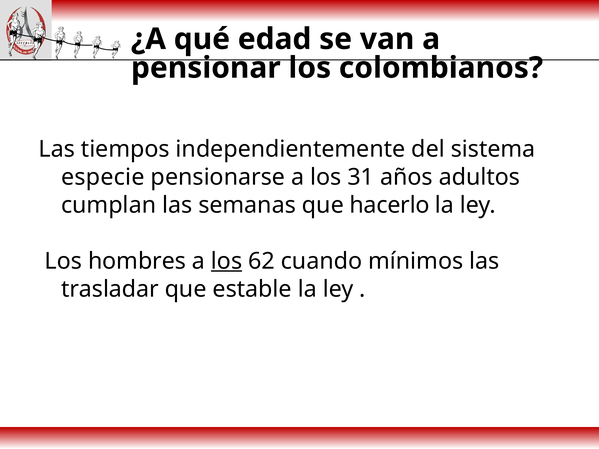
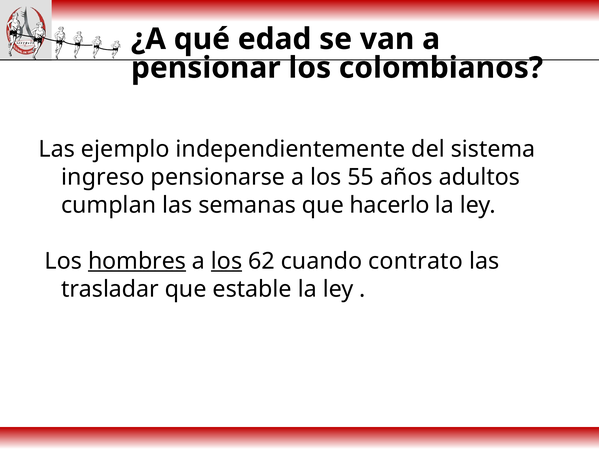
tiempos: tiempos -> ejemplo (125, 149)
especie: especie -> ingreso (103, 177)
31: 31 -> 55 (361, 177)
hombres underline: none -> present (137, 261)
mínimos: mínimos -> contrato (416, 261)
